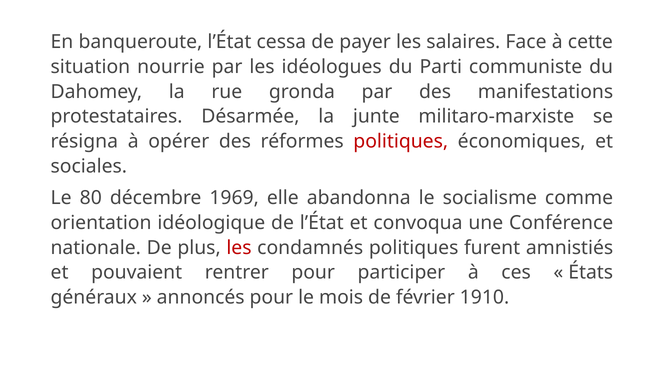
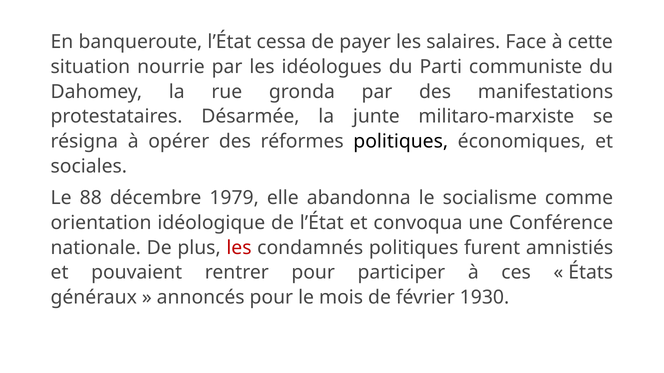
politiques colour: red -> black (401, 142)
80: 80 -> 88 (91, 198)
1969: 1969 -> 1979 (234, 198)
1910: 1910 -> 1930 (484, 298)
